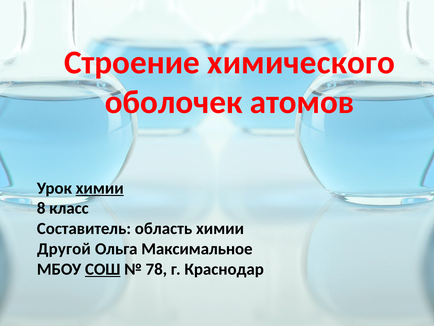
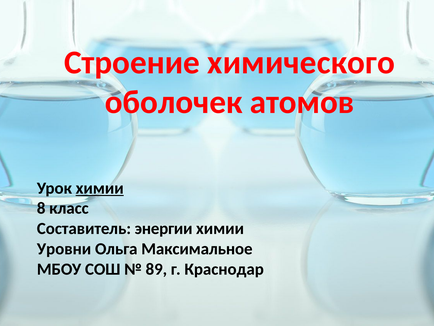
область: область -> энергии (164, 228)
Другой: Другой -> Уровни (64, 249)
СОШ underline: present -> none (103, 269)
78: 78 -> 89 (156, 269)
